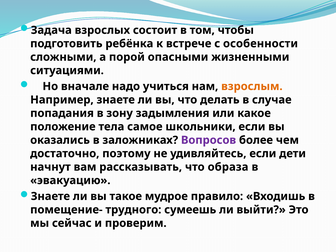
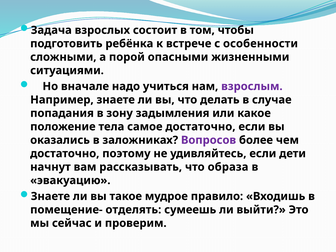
взрослым colour: orange -> purple (252, 86)
самое школьники: школьники -> достаточно (200, 127)
трудного: трудного -> отделять (133, 210)
